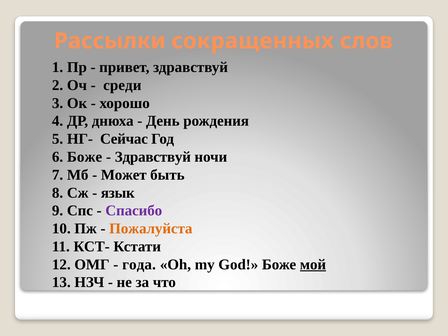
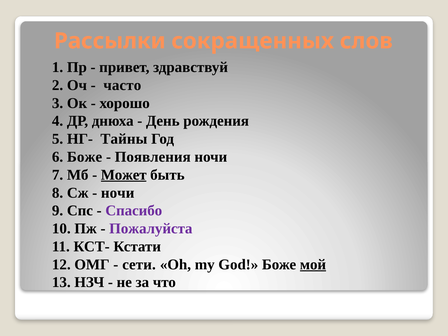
среди: среди -> часто (122, 85)
Сейчас: Сейчас -> Тайны (124, 139)
Здравствуй: Здравствуй -> Появления (153, 157)
Может underline: none -> present (124, 175)
язык: язык -> ночи (118, 193)
Пожалуйста colour: orange -> purple (151, 229)
года: года -> сети (139, 264)
